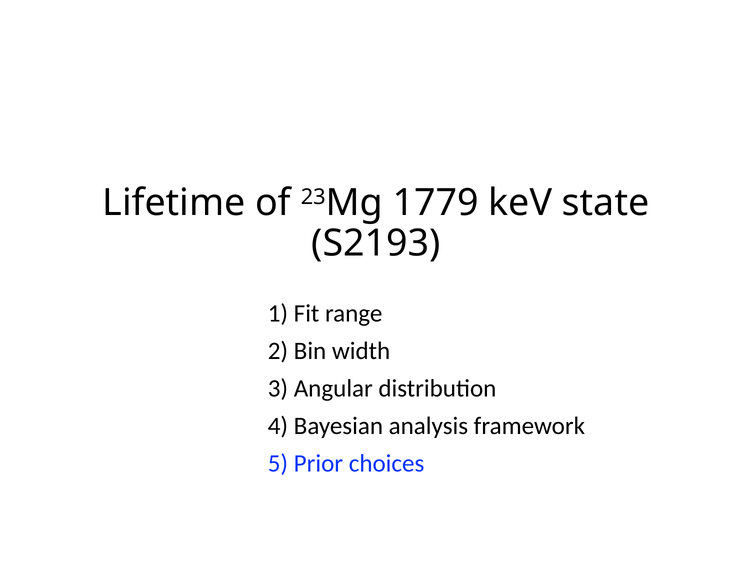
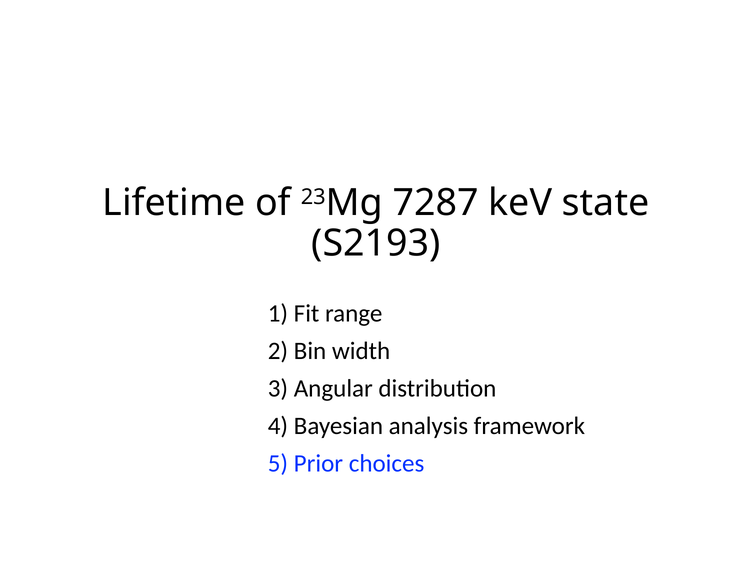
1779: 1779 -> 7287 (436, 203)
